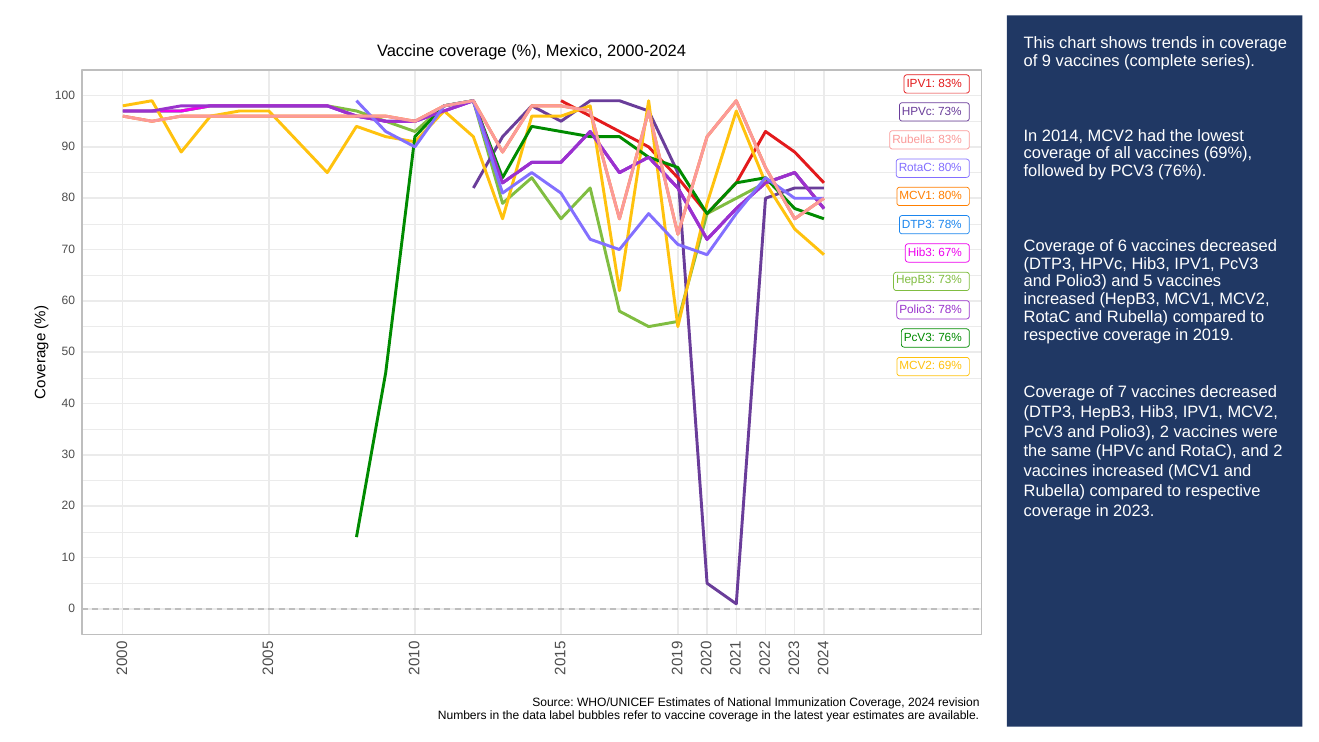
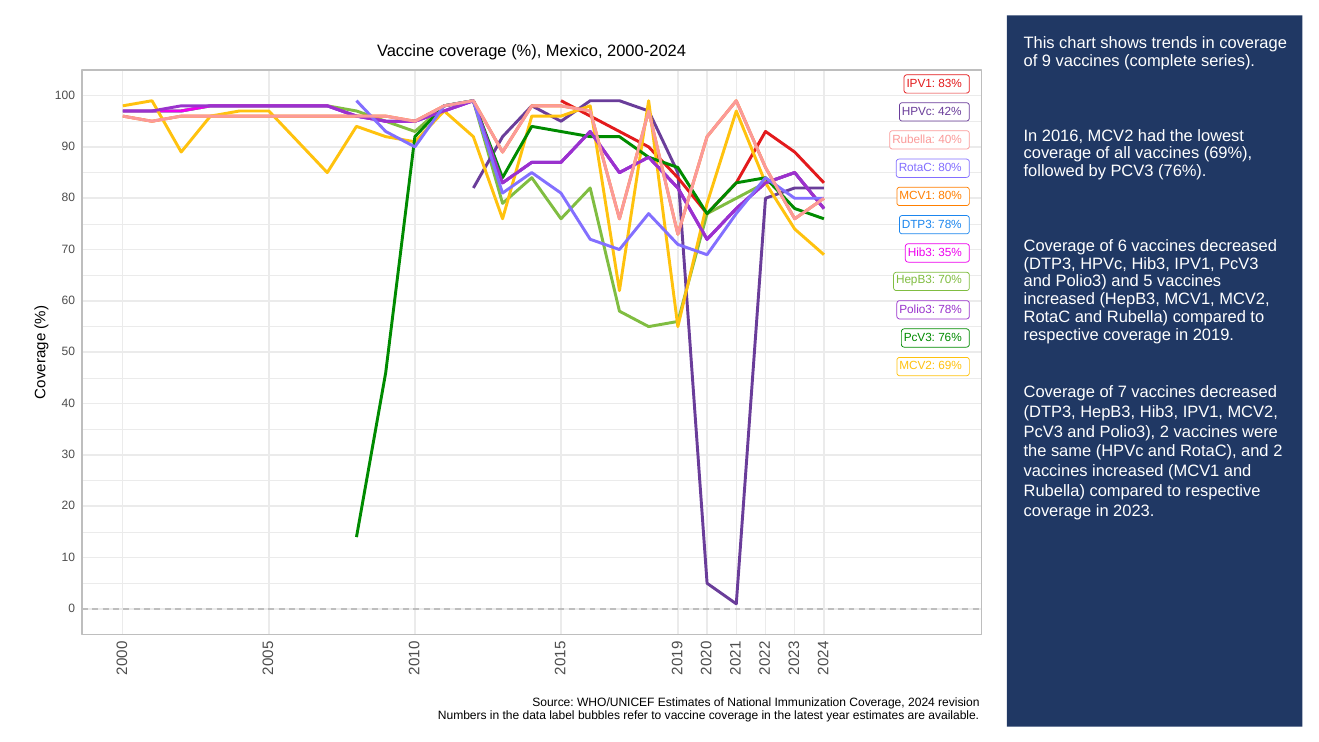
HPVc 73%: 73% -> 42% (950, 111)
2014: 2014 -> 2016 (1063, 136)
Rubella 83%: 83% -> 40% (950, 139)
67%: 67% -> 35% (950, 252)
HepB3 73%: 73% -> 70% (950, 280)
